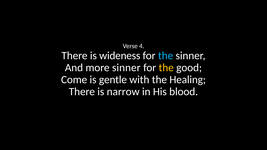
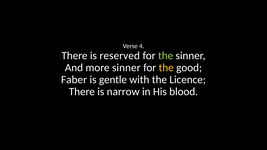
wideness: wideness -> reserved (120, 56)
the colour: light blue -> light green (166, 56)
Come: Come -> Faber (74, 80)
Healing: Healing -> Licence (188, 80)
